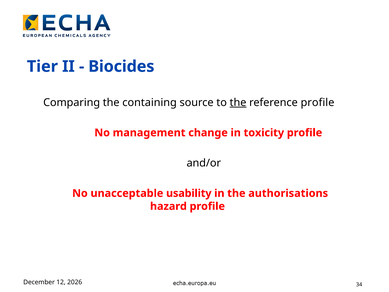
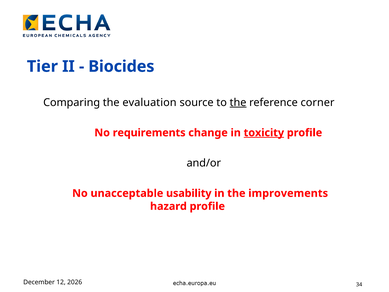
containing: containing -> evaluation (150, 102)
reference profile: profile -> corner (318, 102)
management: management -> requirements (149, 133)
toxicity underline: none -> present (264, 133)
authorisations: authorisations -> improvements (288, 193)
